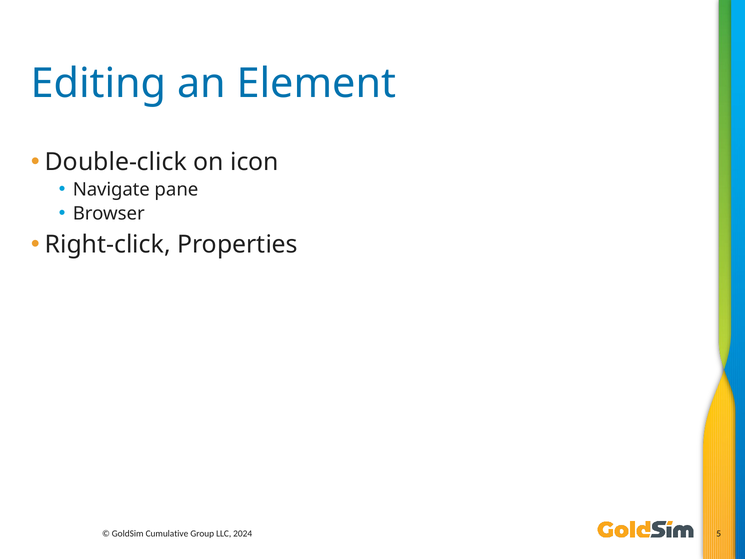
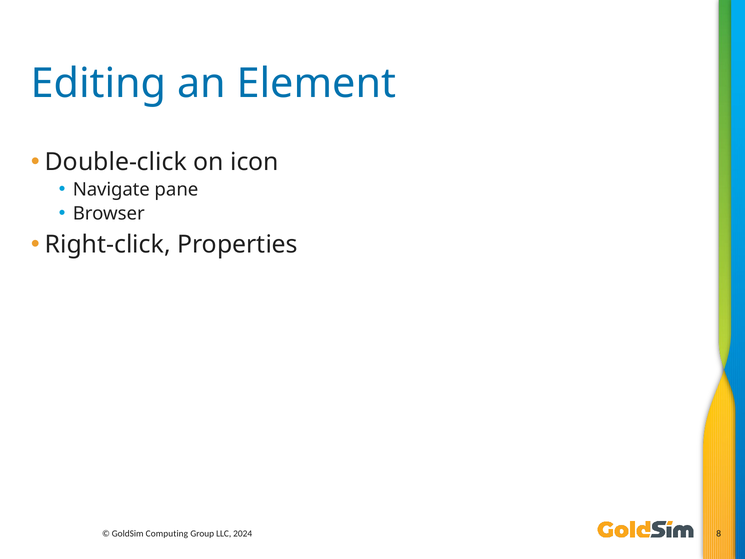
Cumulative: Cumulative -> Computing (167, 533)
5: 5 -> 8 (719, 533)
